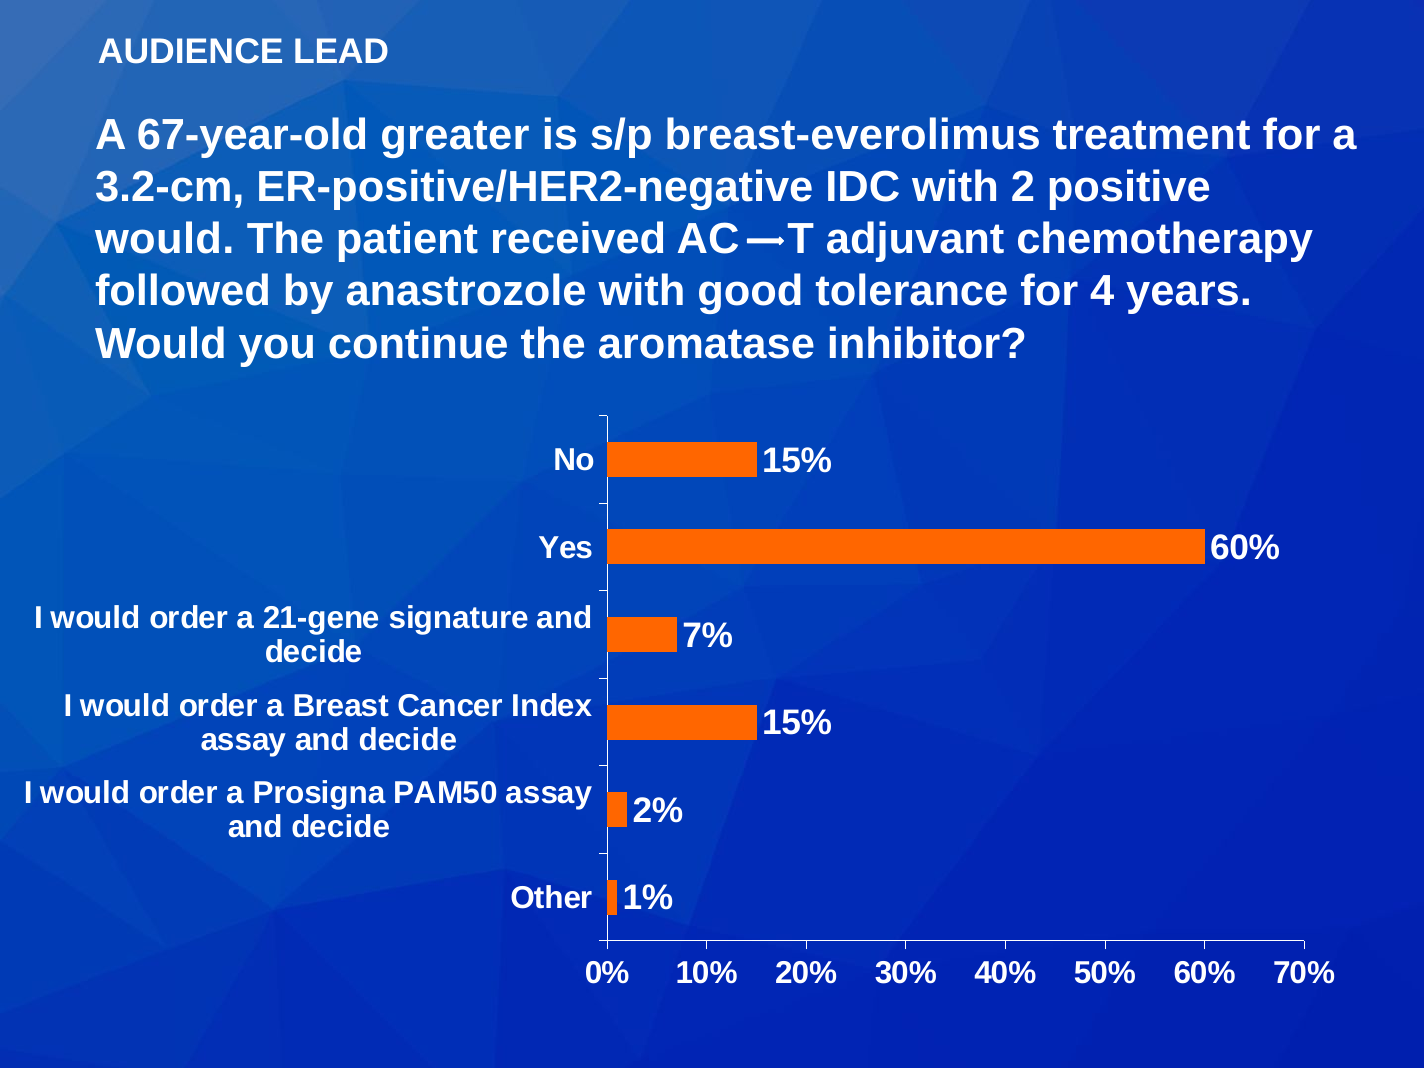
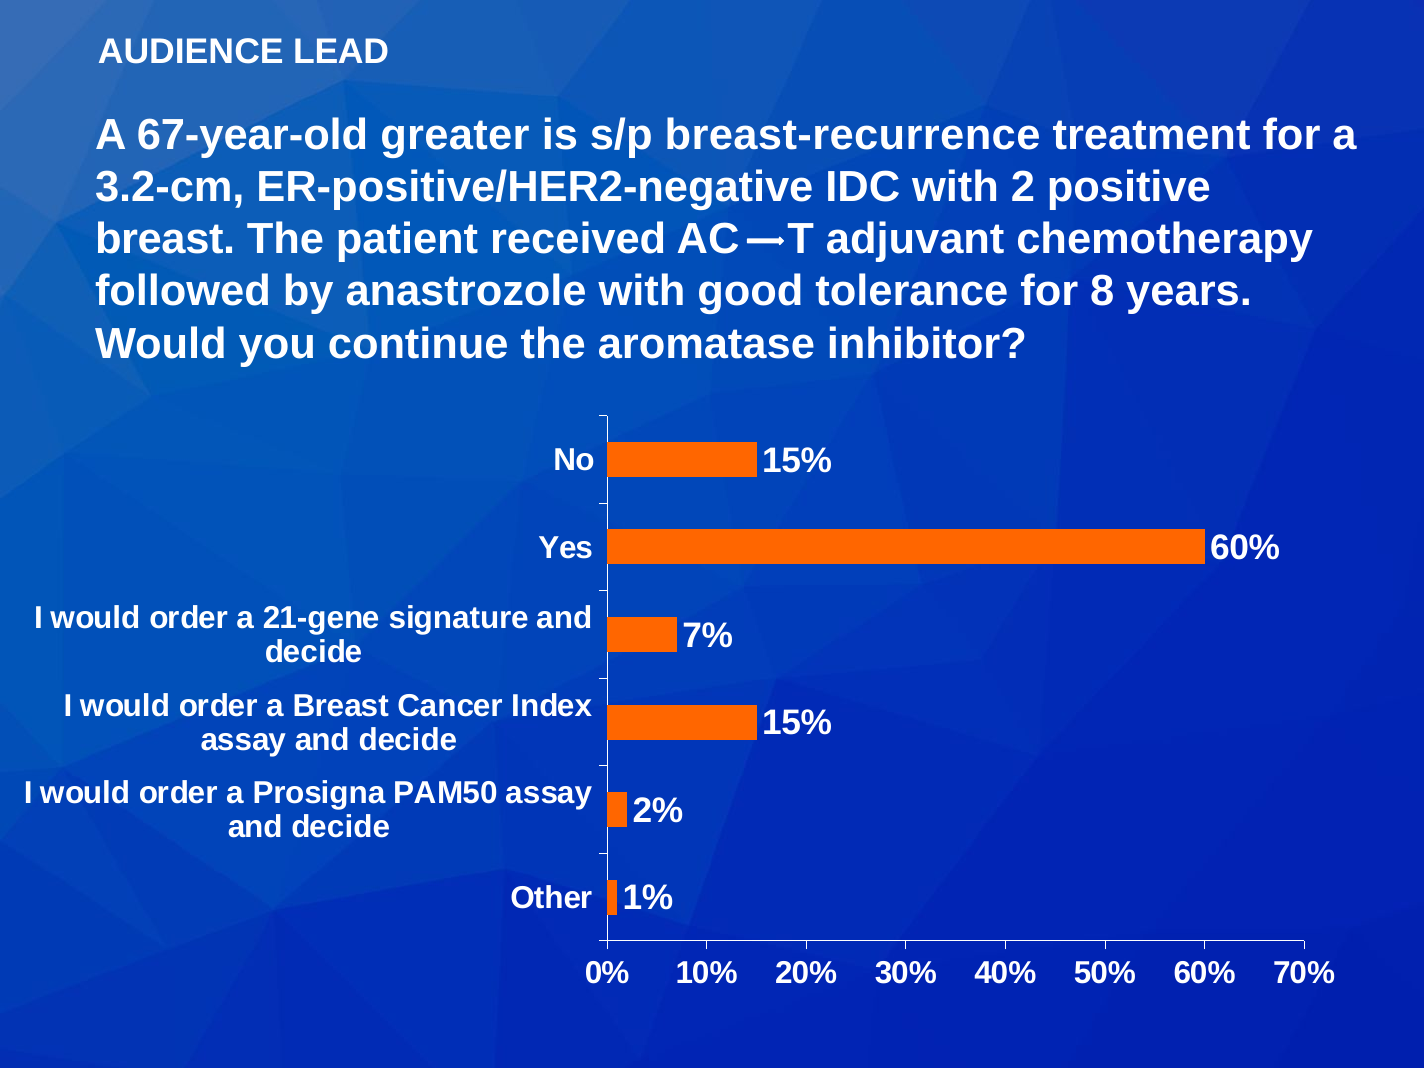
breast-everolimus: breast-everolimus -> breast-recurrence (853, 135)
would: would -> breast (165, 239)
4: 4 -> 8 (1102, 292)
